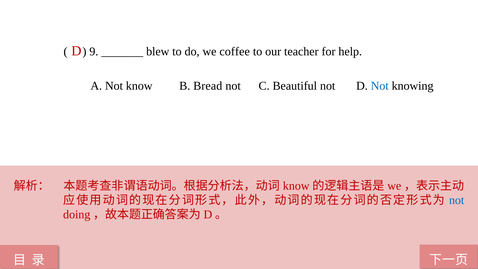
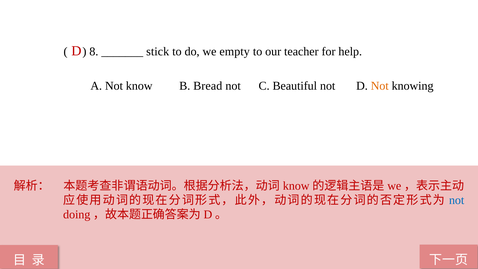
9: 9 -> 8 (94, 51)
blew: blew -> stick (158, 51)
coffee: coffee -> empty (235, 51)
Not colour: blue -> orange (380, 86)
